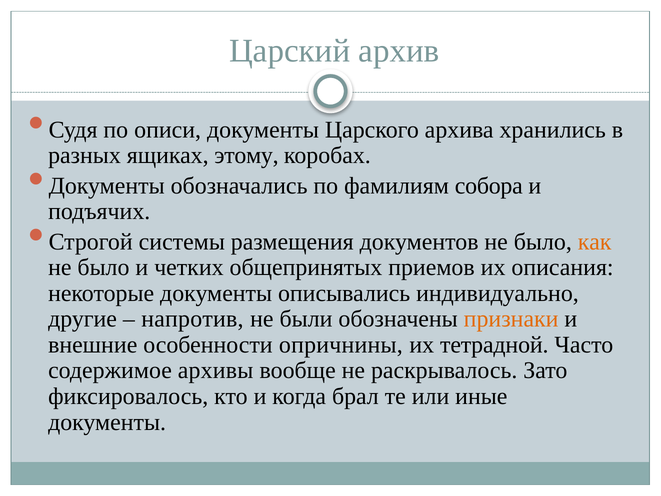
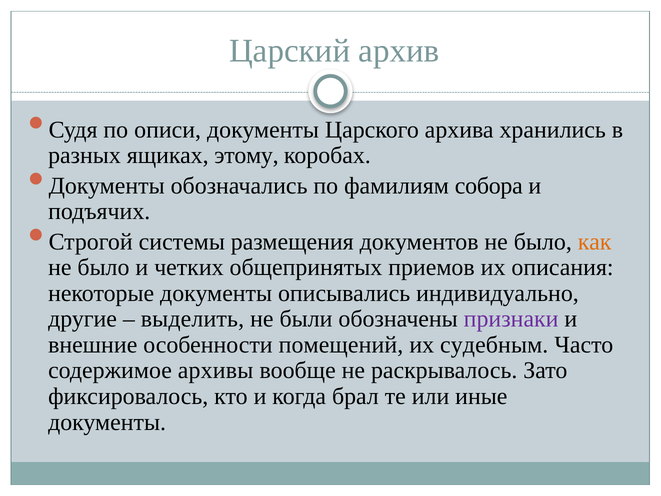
напротив: напротив -> выделить (192, 319)
признаки colour: orange -> purple (511, 319)
опричнины: опричнины -> помещений (341, 345)
тетрадной: тетрадной -> судебным (494, 345)
